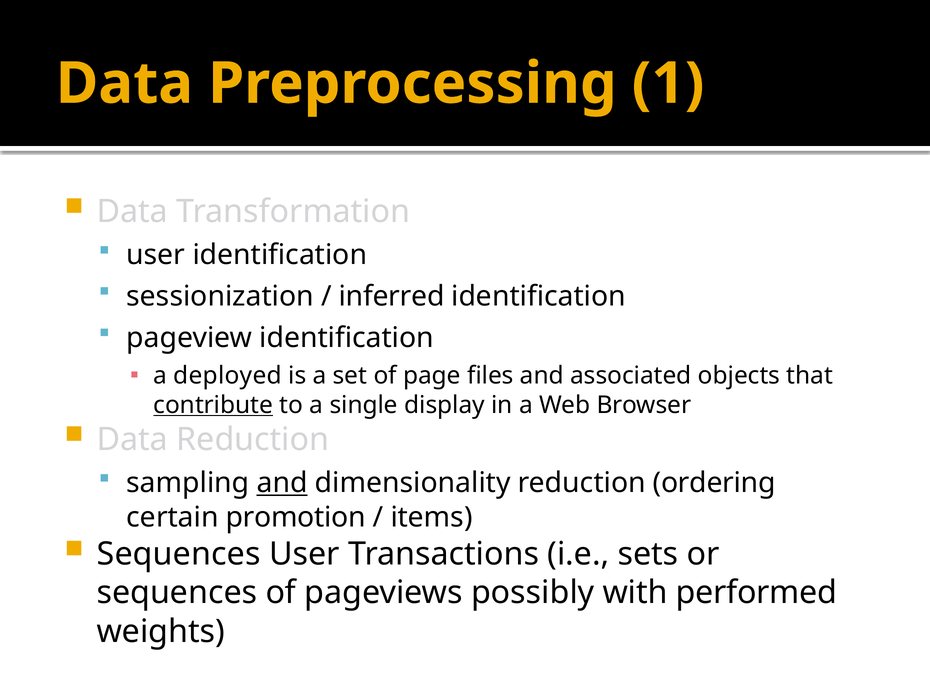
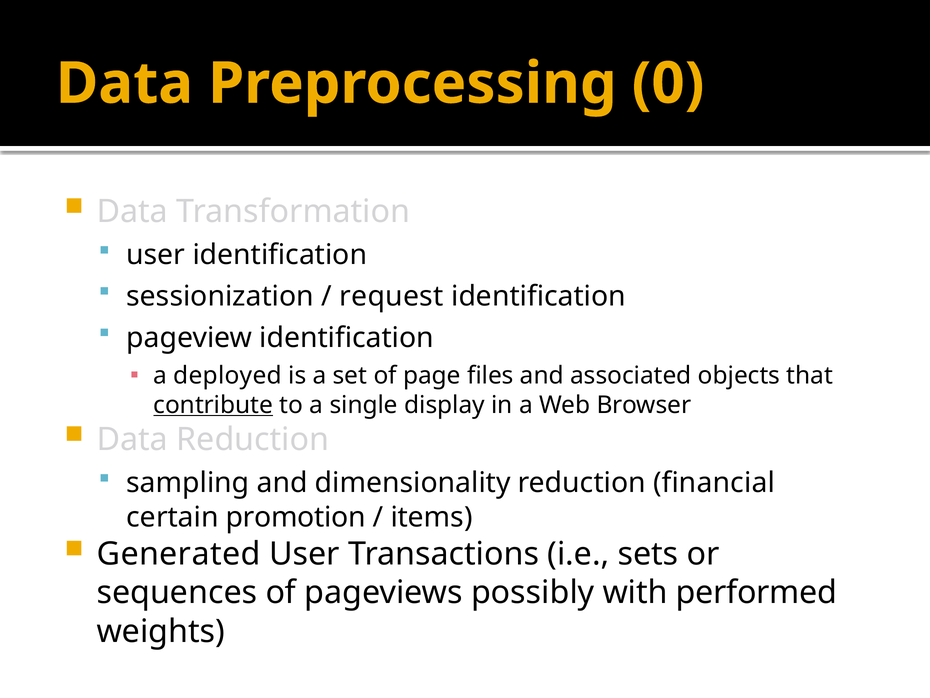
1: 1 -> 0 (668, 84)
inferred: inferred -> request (391, 296)
and underline: present -> none (282, 483)
ordering: ordering -> financial (714, 483)
Sequences: Sequences -> Generated (179, 553)
